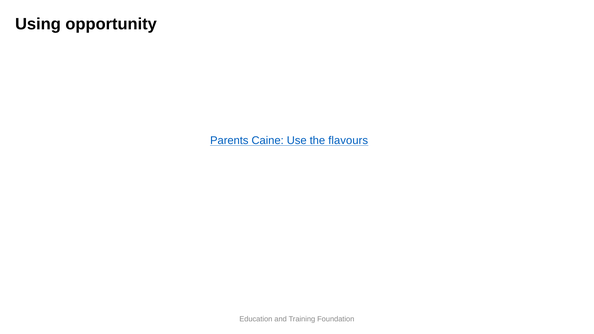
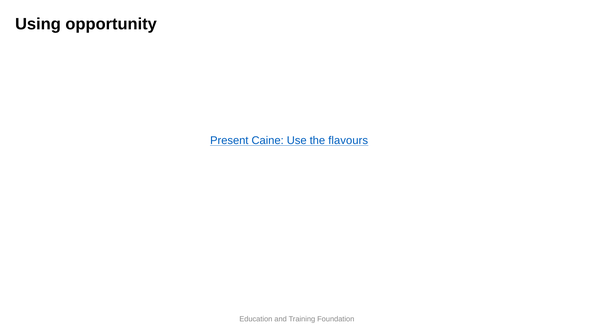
Parents: Parents -> Present (229, 141)
